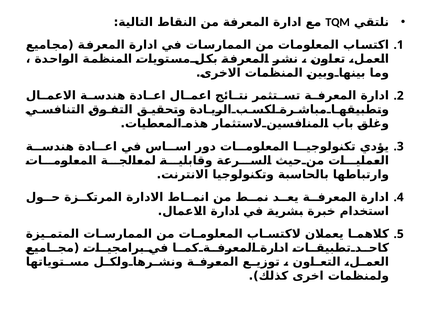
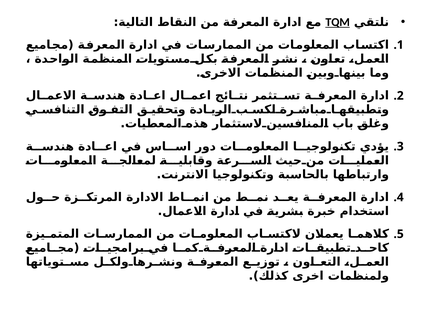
TQM underline: none -> present (338, 22)
